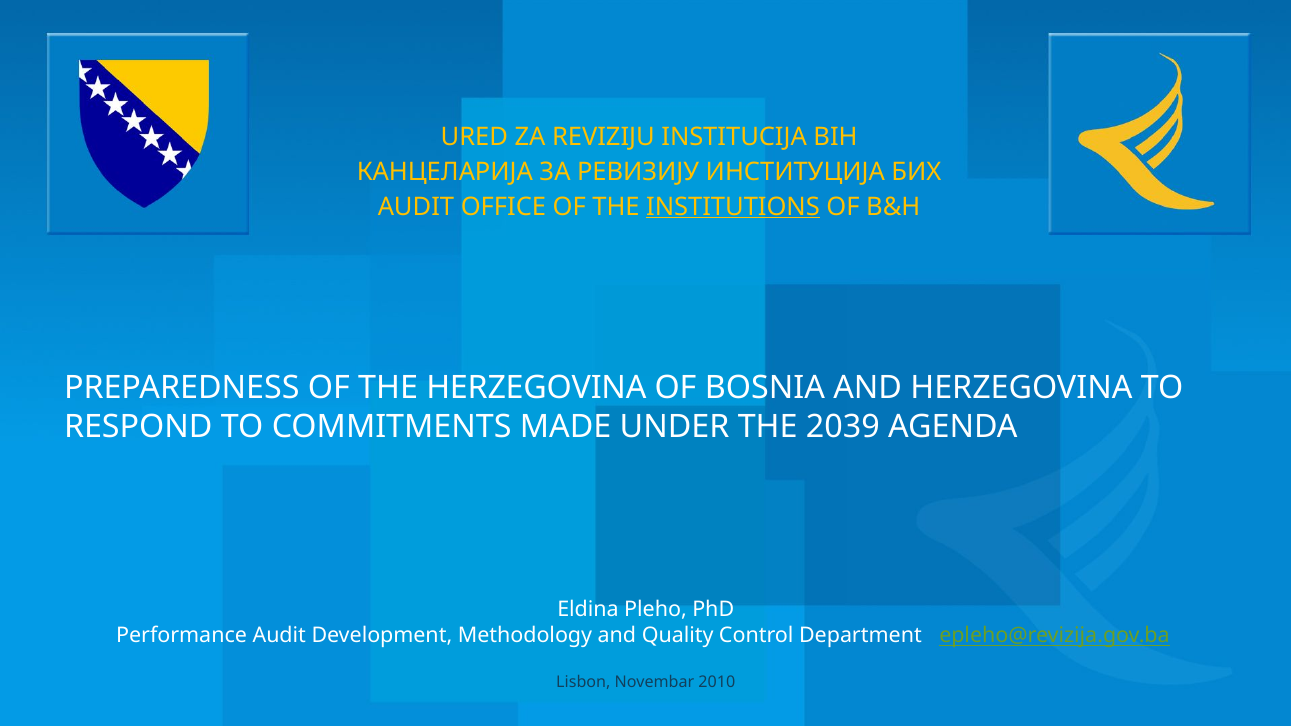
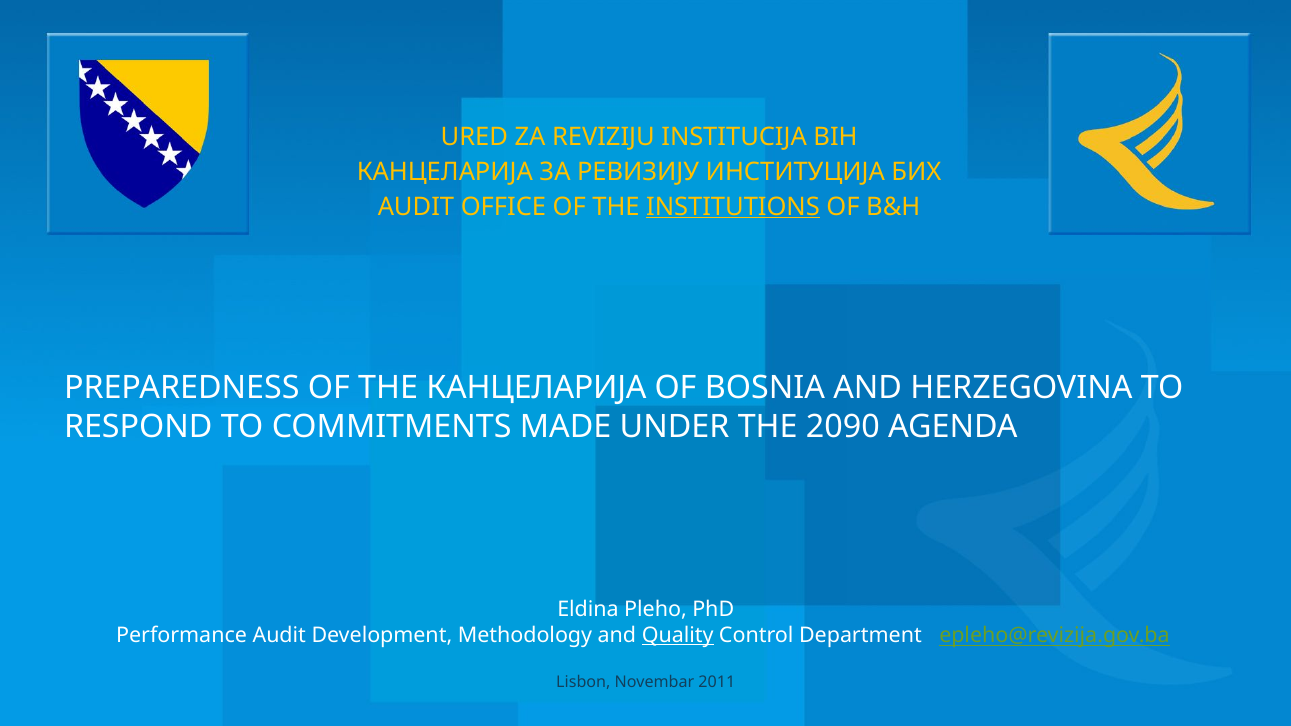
THE HERZEGOVINA: HERZEGOVINA -> КАНЦЕЛАРИЈА (536, 388)
2039: 2039 -> 2090 (843, 427)
Quality underline: none -> present (678, 636)
2010: 2010 -> 2011 (717, 682)
